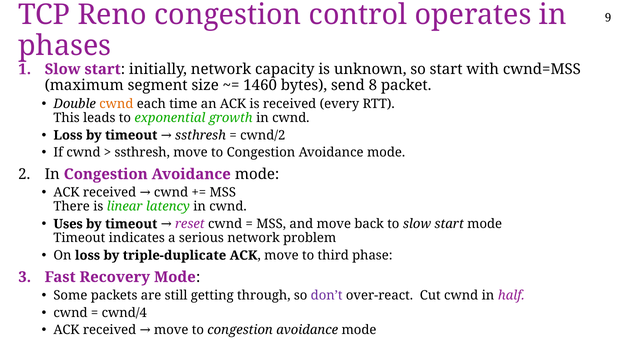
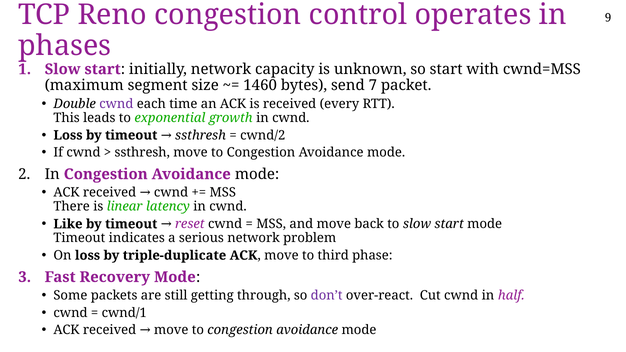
8: 8 -> 7 (373, 85)
cwnd colour: orange -> purple (116, 104)
Uses: Uses -> Like (68, 224)
cwnd/4: cwnd/4 -> cwnd/1 (124, 313)
